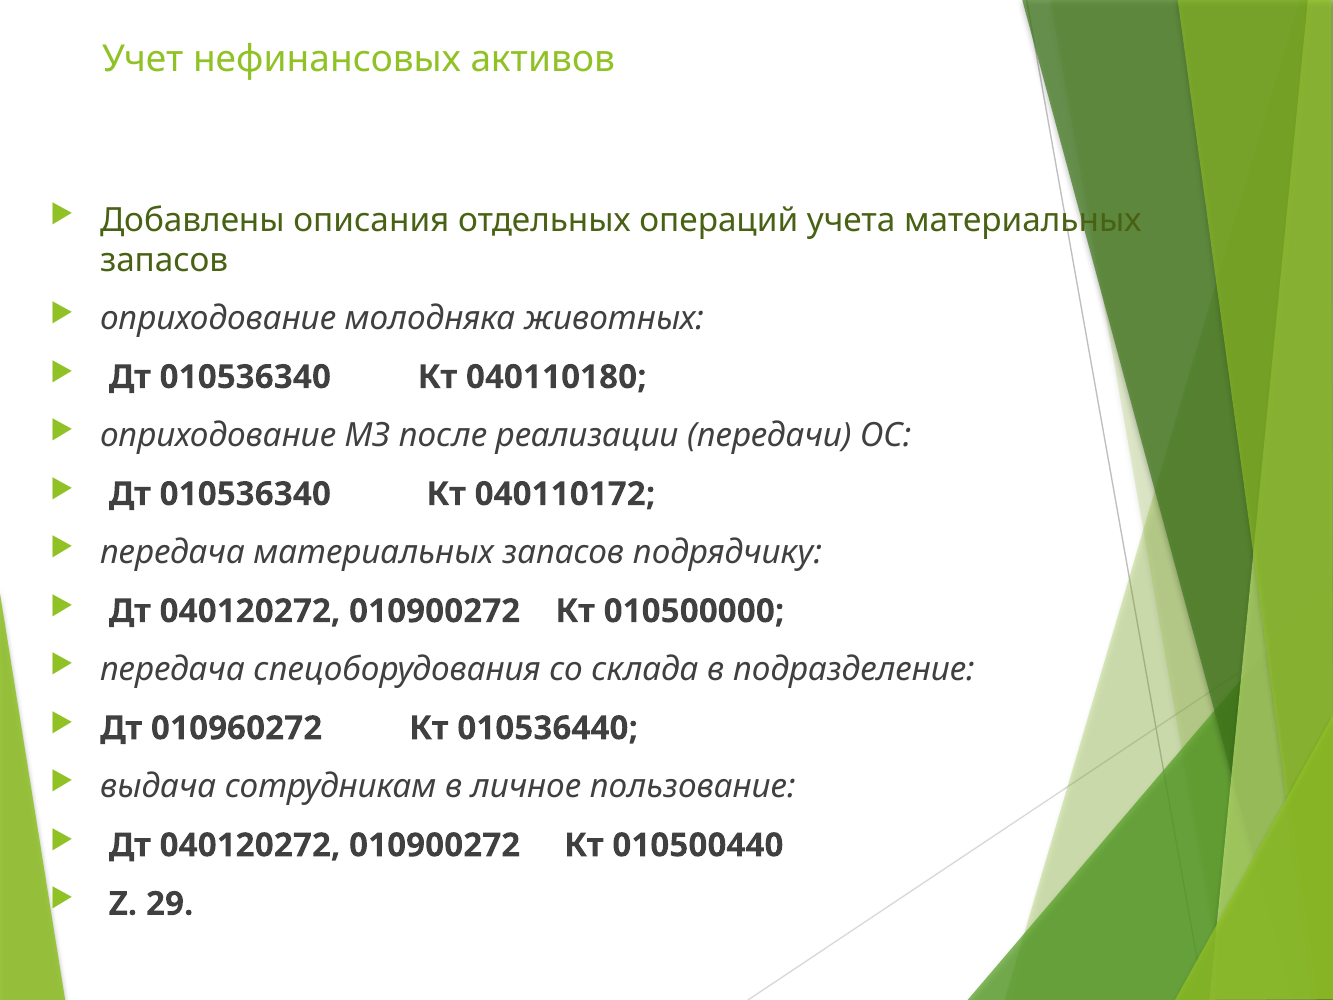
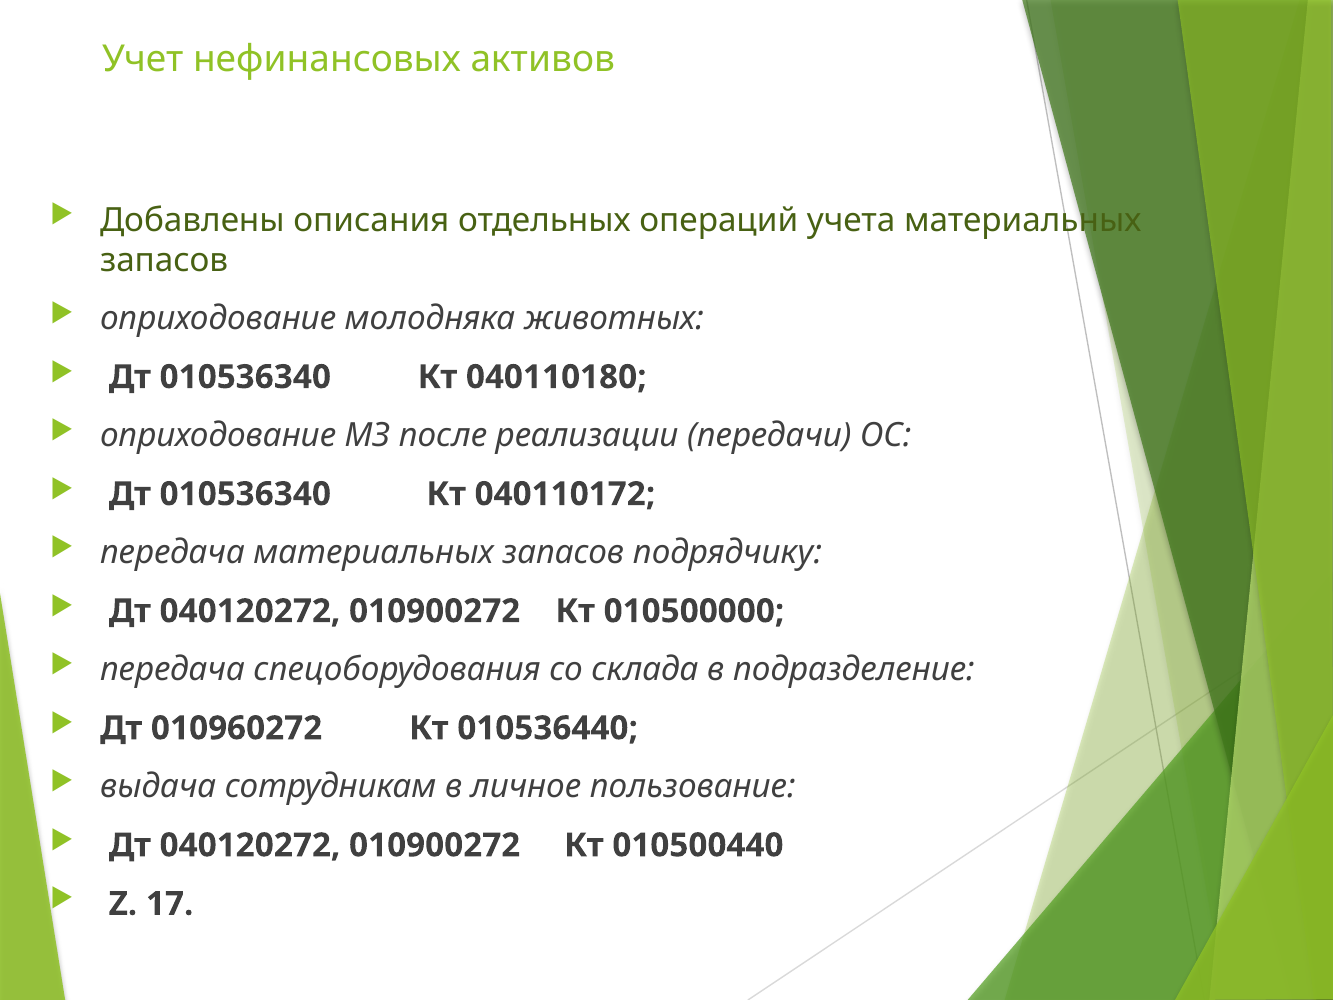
29: 29 -> 17 (170, 904)
